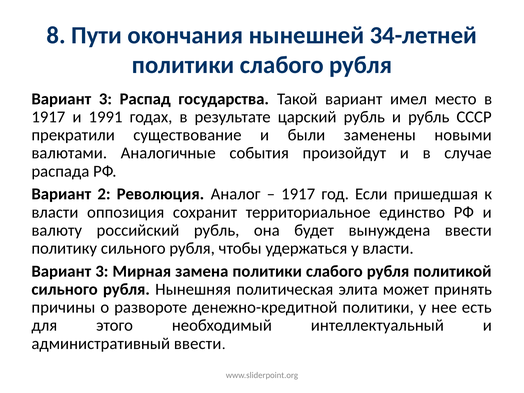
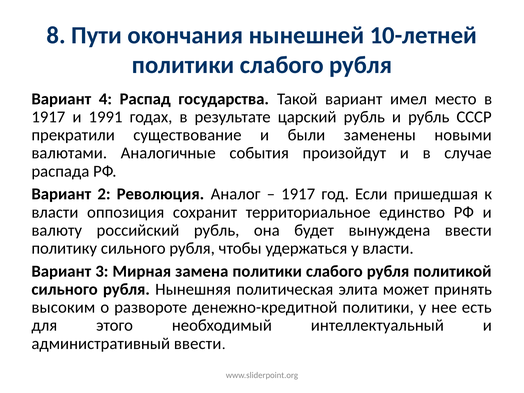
34-летней: 34-летней -> 10-летней (423, 35)
3: 3 -> 4 (105, 99)
причины: причины -> высоким (63, 307)
